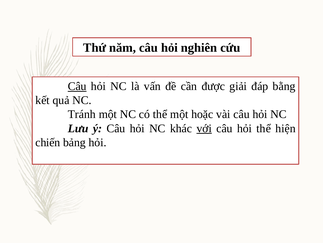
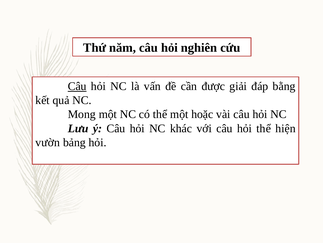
Tránh: Tránh -> Mong (82, 114)
với underline: present -> none (204, 128)
chiến: chiến -> vườn (48, 142)
